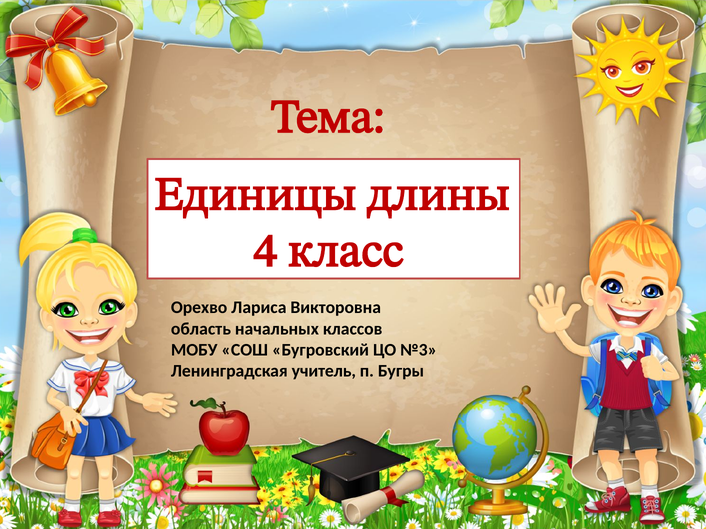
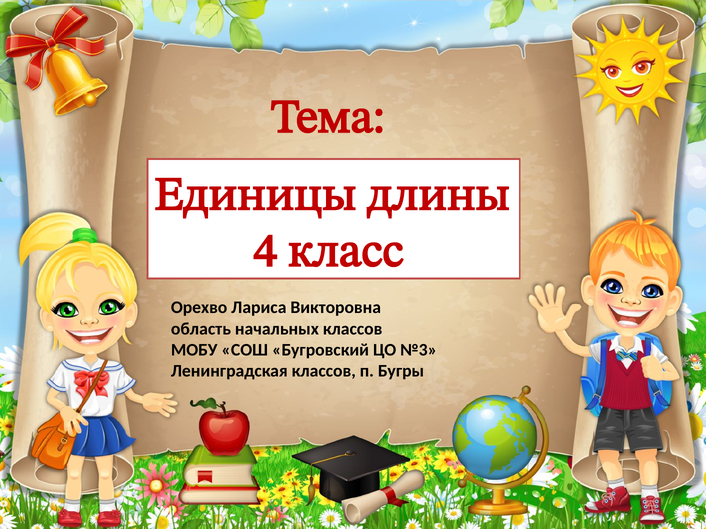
Ленинградская учитель: учитель -> классов (324, 371)
